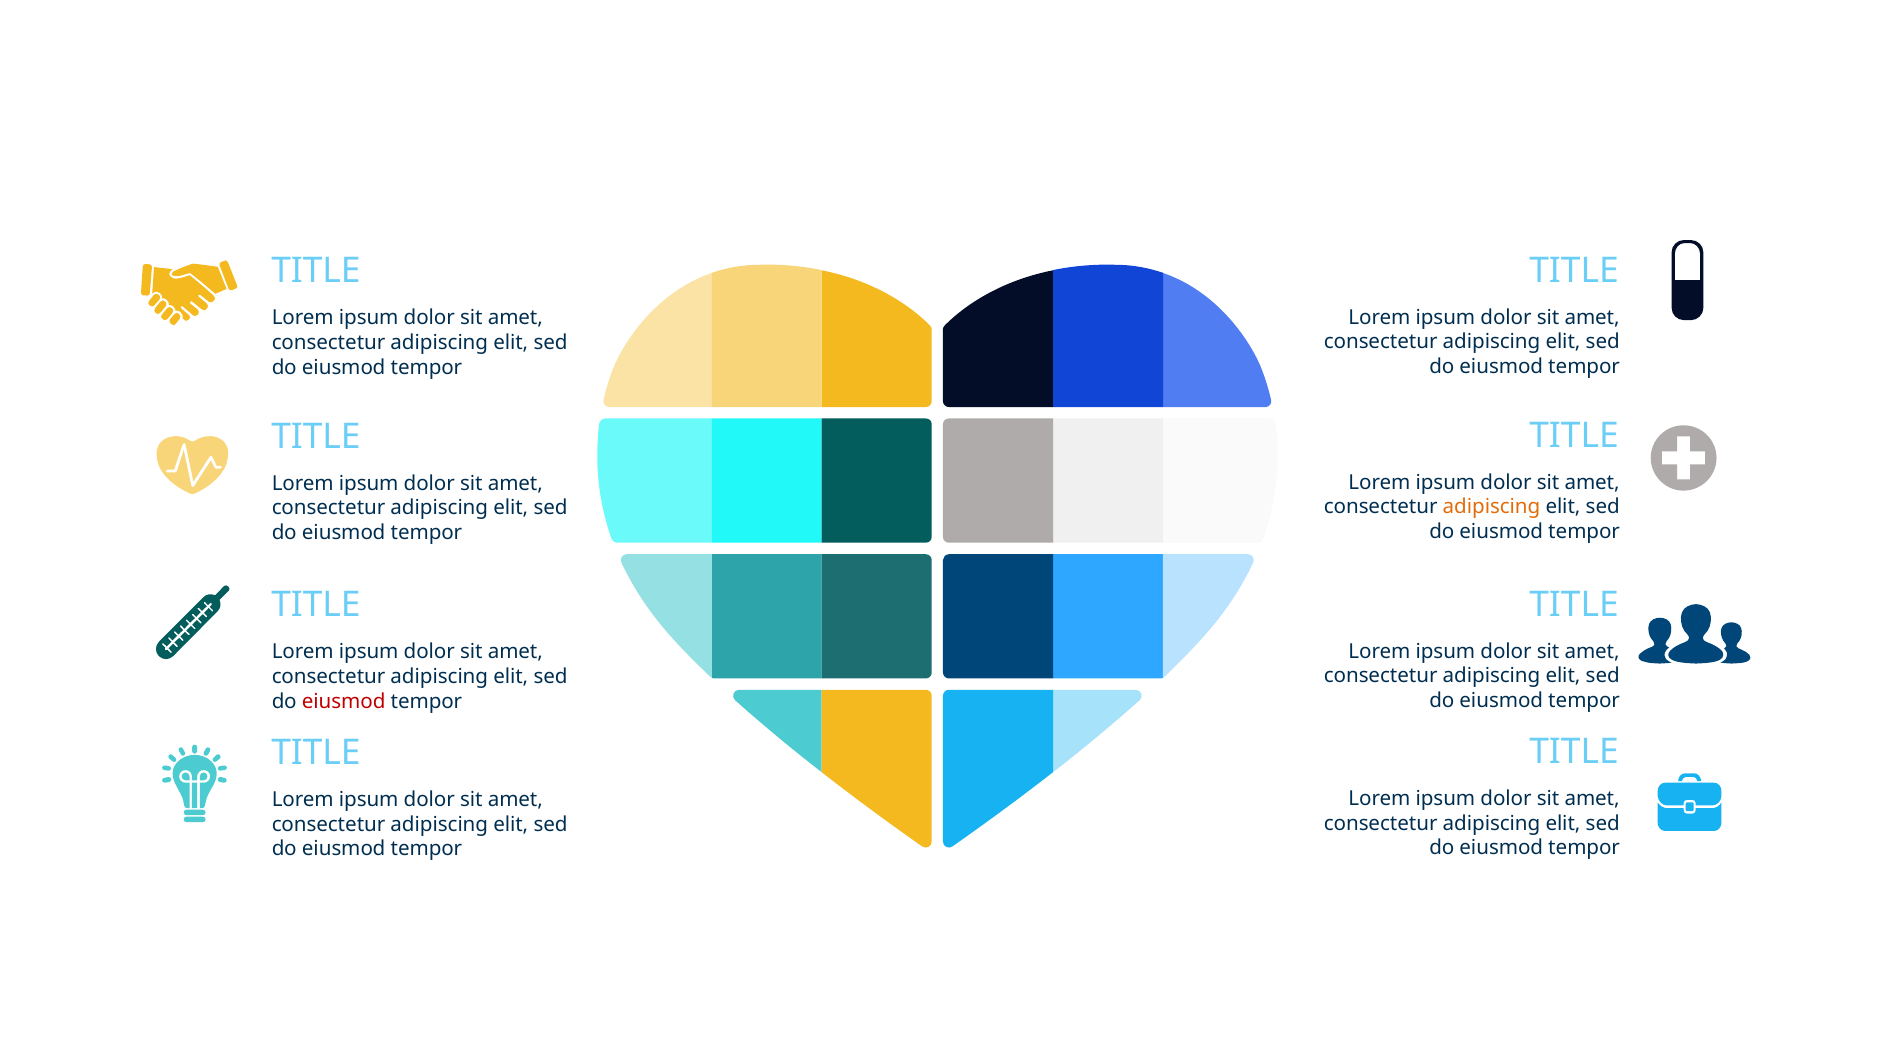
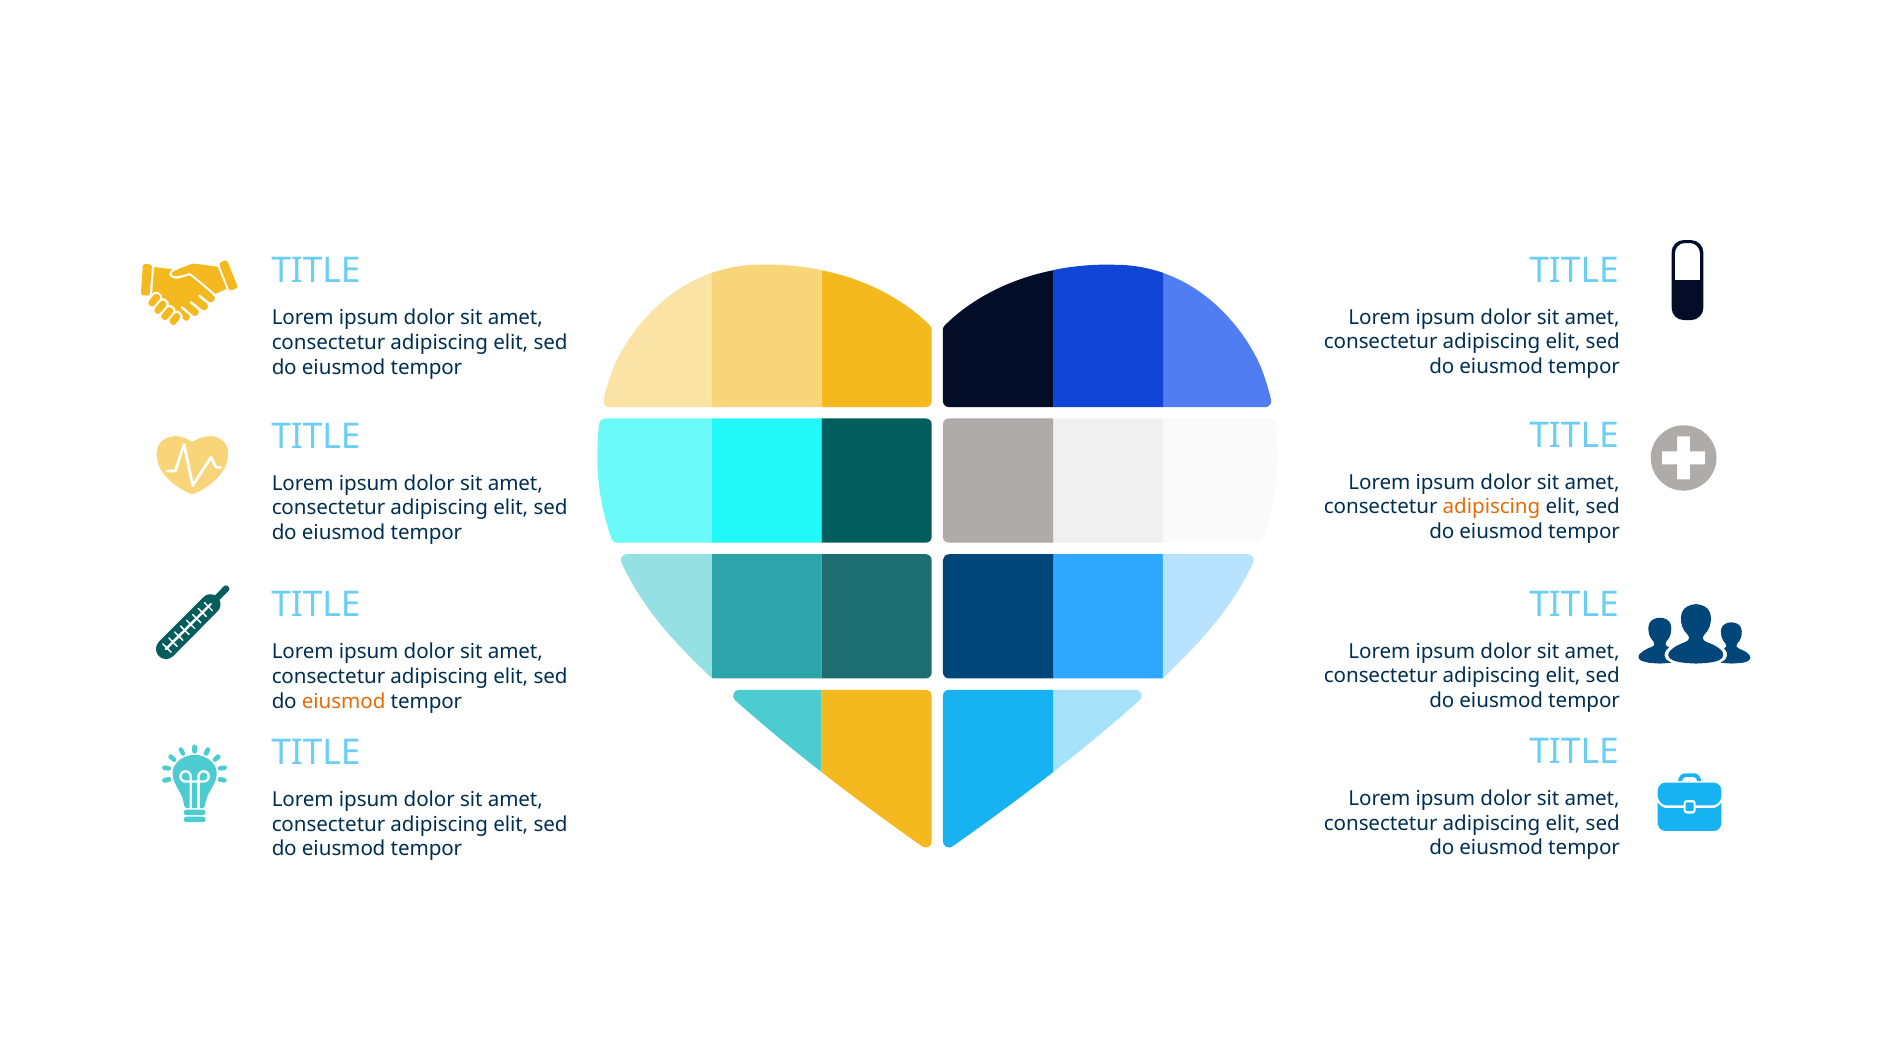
eiusmod colour: red -> orange (344, 702)
